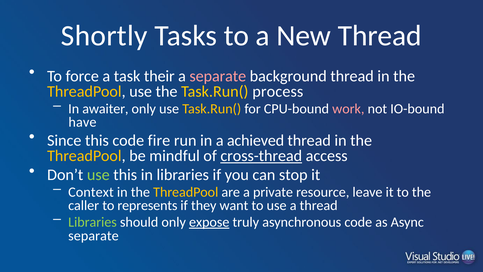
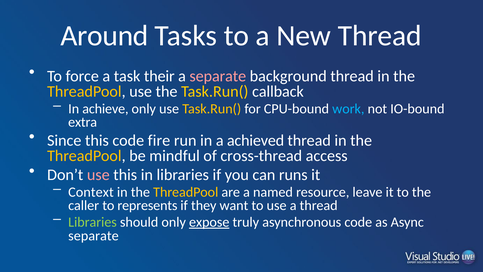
Shortly: Shortly -> Around (104, 36)
process: process -> callback (278, 91)
awaiter: awaiter -> achieve (105, 109)
work colour: pink -> light blue (348, 109)
have: have -> extra (83, 122)
cross-thread underline: present -> none (261, 156)
use colour: light green -> pink (98, 175)
stop: stop -> runs (293, 175)
private: private -> named (273, 192)
